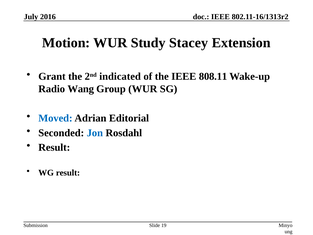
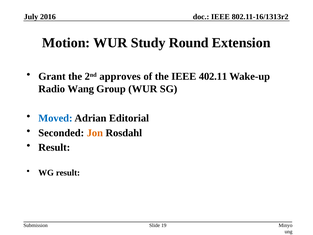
Stacey: Stacey -> Round (189, 43)
indicated: indicated -> approves (120, 76)
808.11: 808.11 -> 402.11 (213, 76)
Jon colour: blue -> orange (95, 133)
